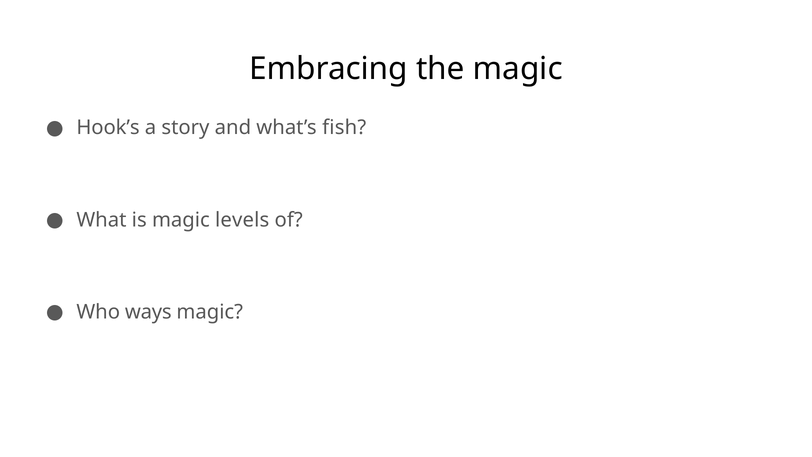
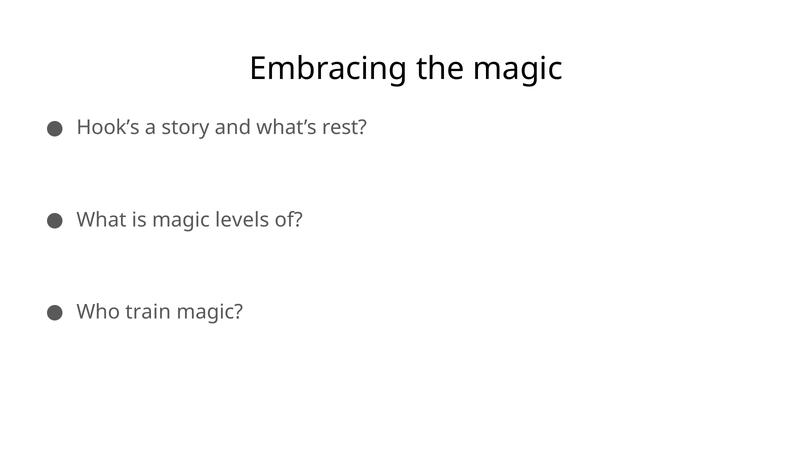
fish: fish -> rest (344, 128)
ways: ways -> train (148, 312)
